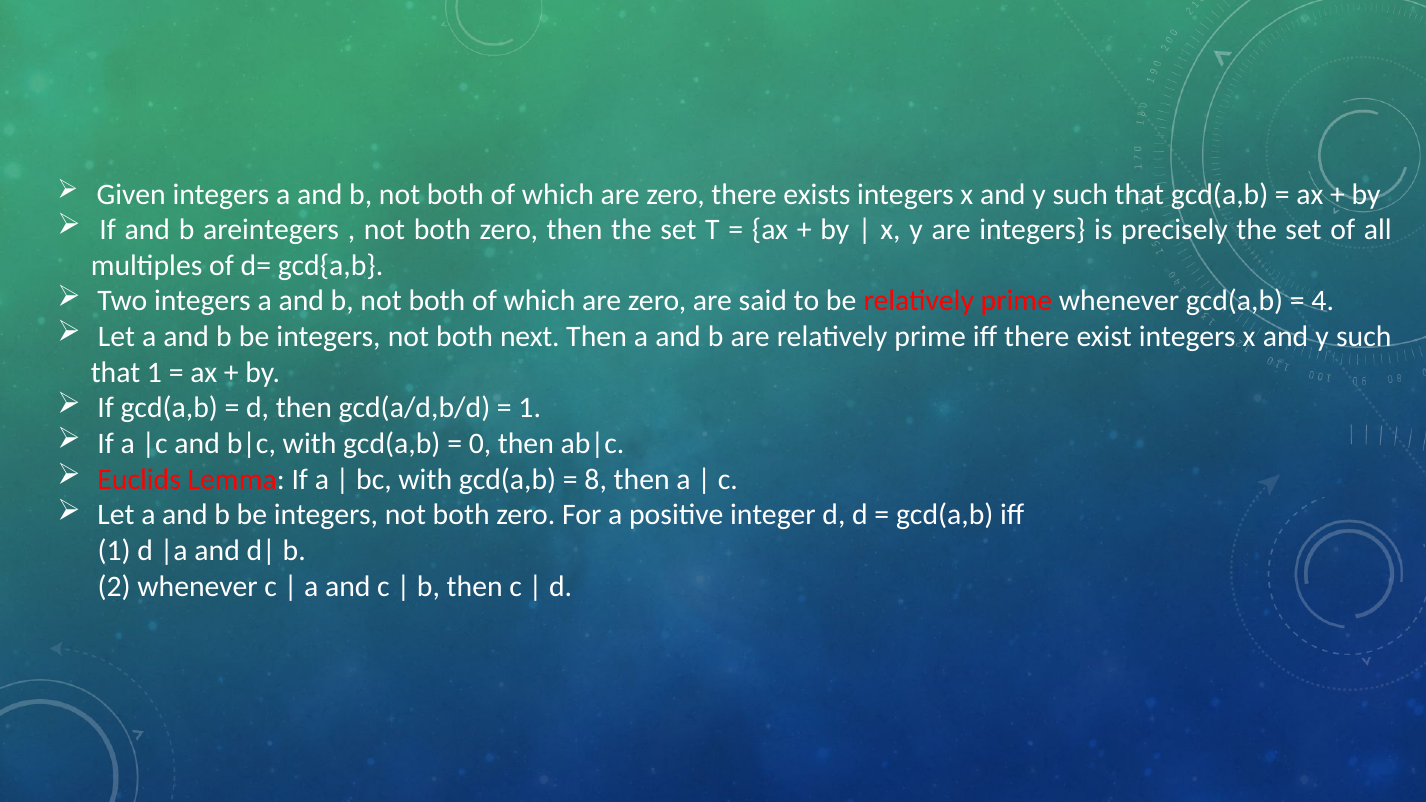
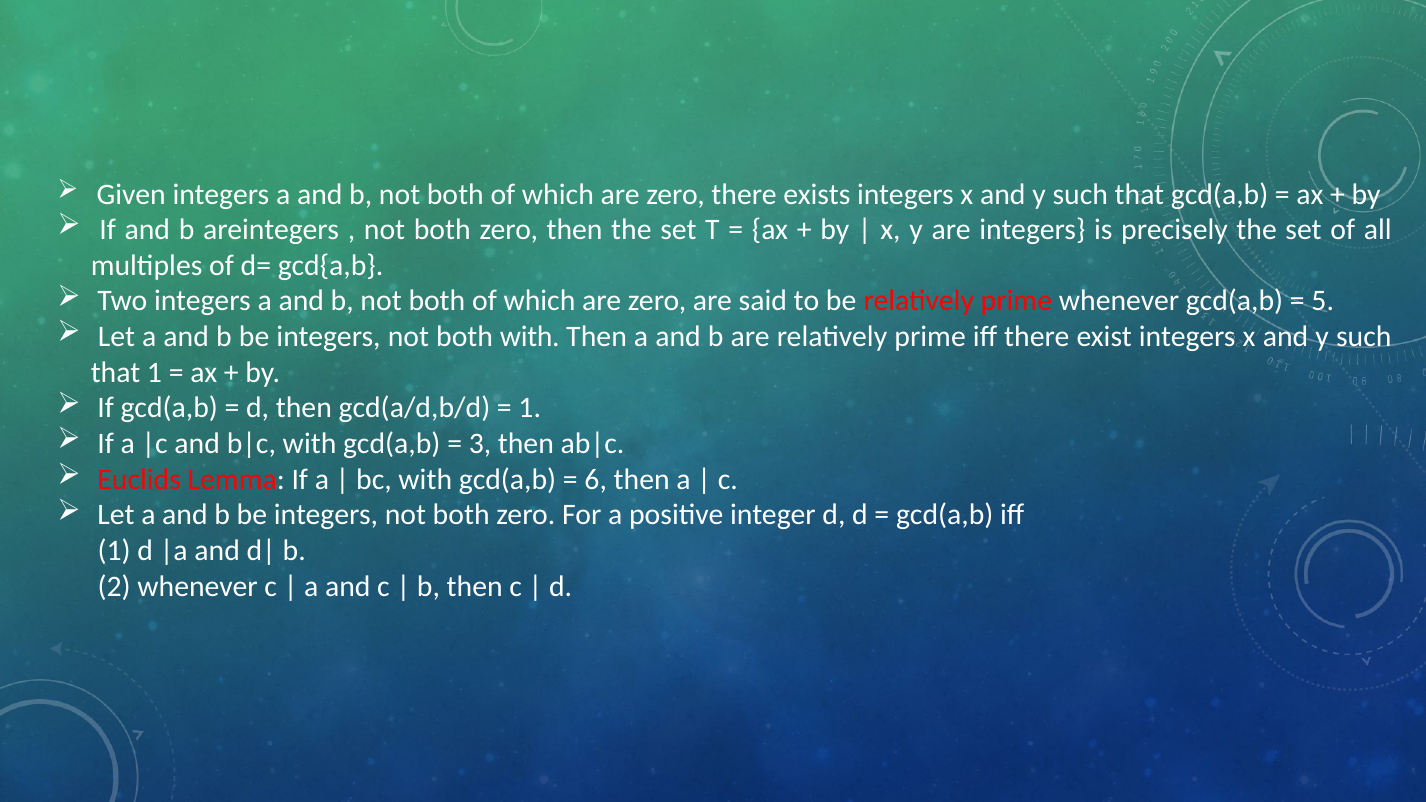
4: 4 -> 5 (1323, 301)
both next: next -> with (530, 337)
0: 0 -> 3 (480, 444)
8: 8 -> 6 (596, 480)
